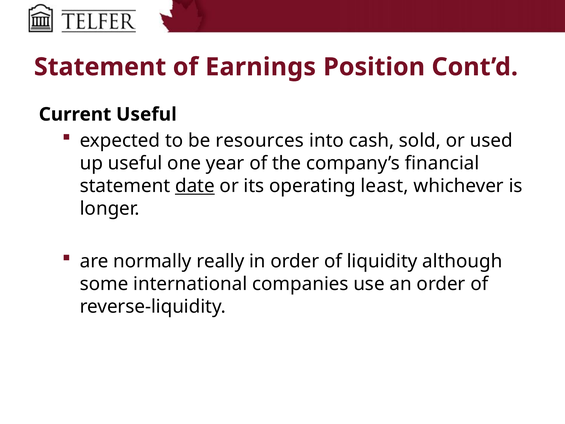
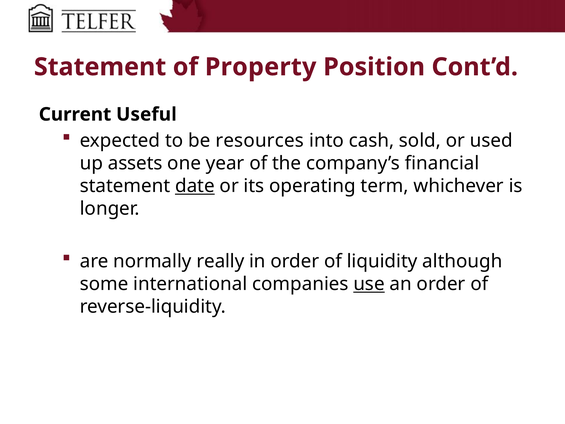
Earnings: Earnings -> Property (261, 67)
up useful: useful -> assets (135, 163)
least: least -> term (385, 186)
use underline: none -> present (369, 284)
